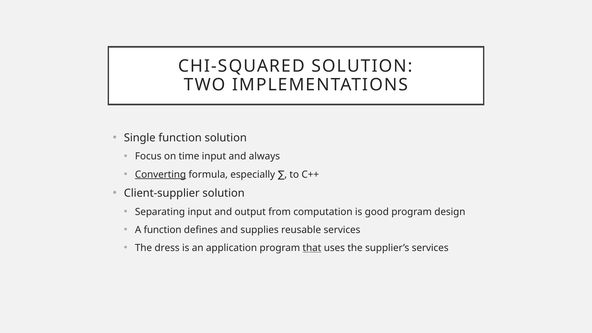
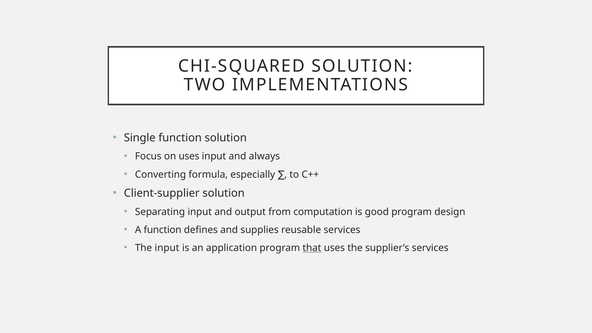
on time: time -> uses (189, 156)
Converting underline: present -> none (160, 174)
The dress: dress -> input (167, 248)
